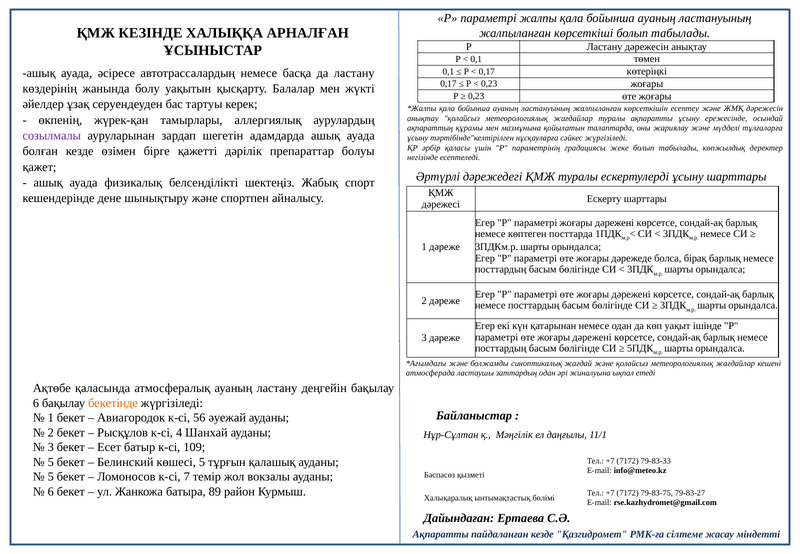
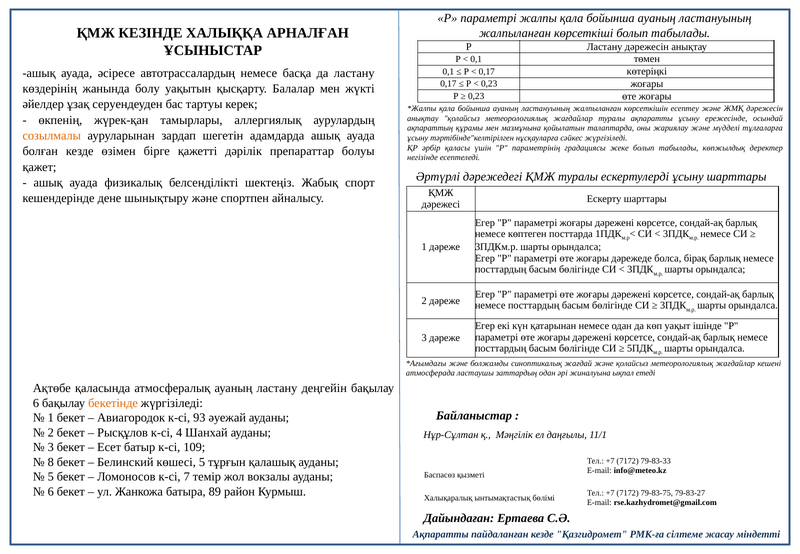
созылмалы colour: purple -> orange (52, 136)
56: 56 -> 93 (199, 418)
5: 5 -> 8 (51, 462)
